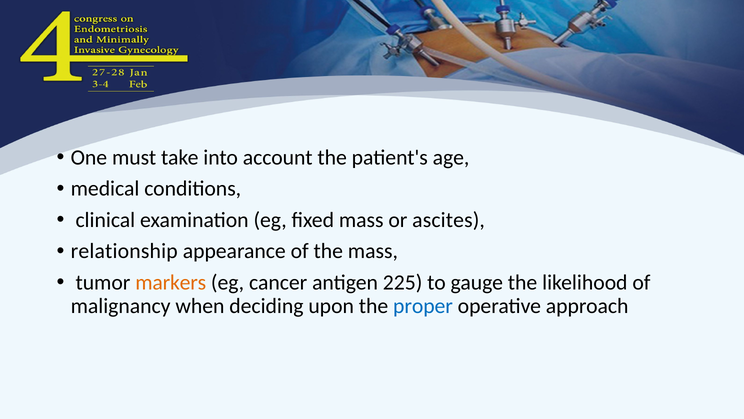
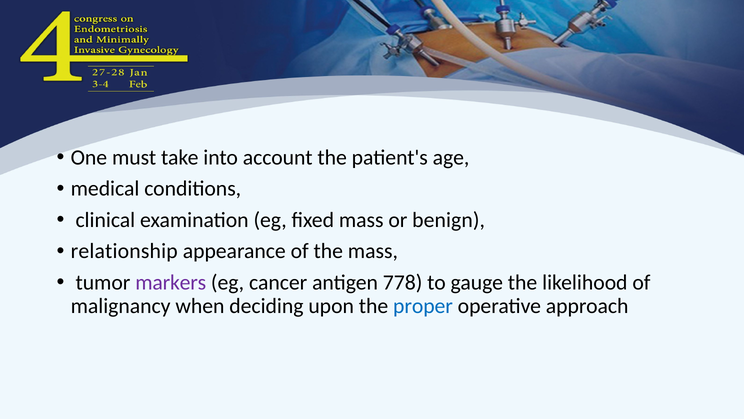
ascites: ascites -> benign (449, 220)
markers colour: orange -> purple (171, 282)
225: 225 -> 778 (403, 282)
